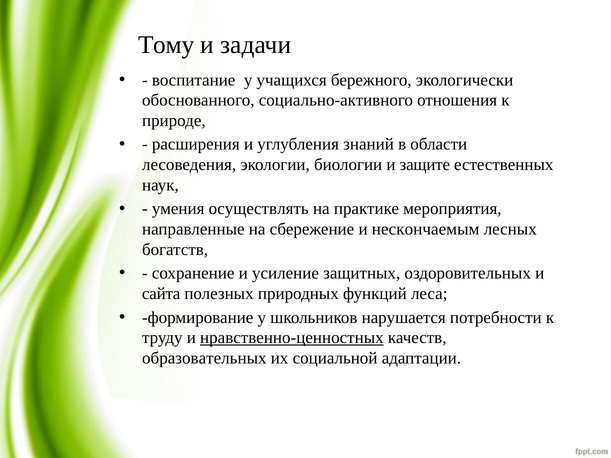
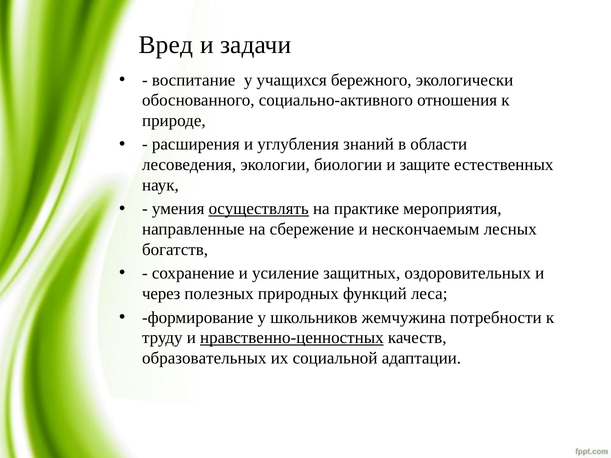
Тому: Тому -> Вред (166, 45)
осуществлять underline: none -> present (259, 209)
сайта: сайта -> через (161, 294)
нарушается: нарушается -> жемчужина (404, 318)
